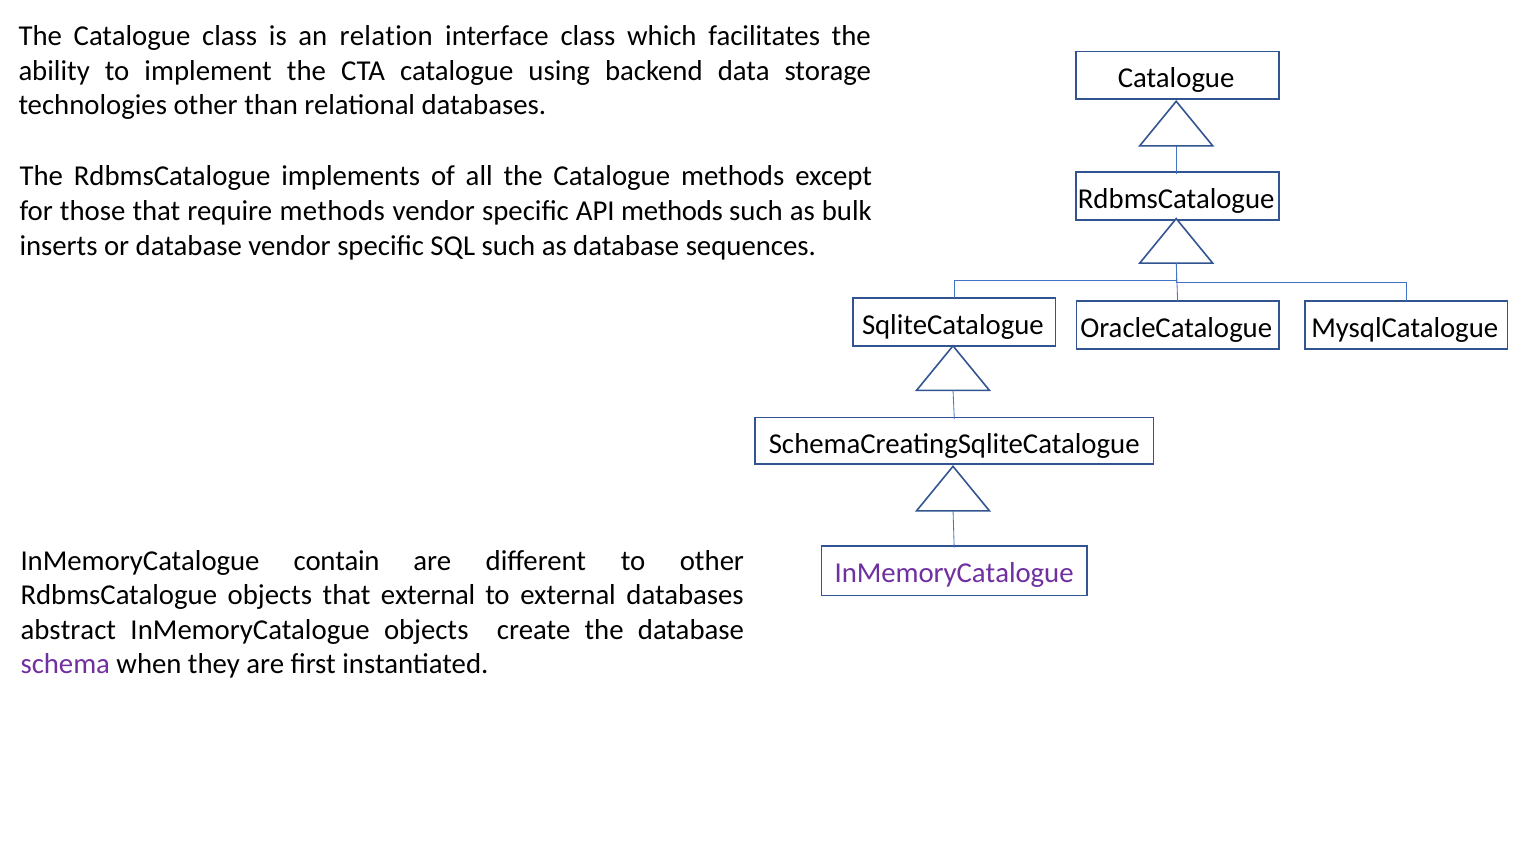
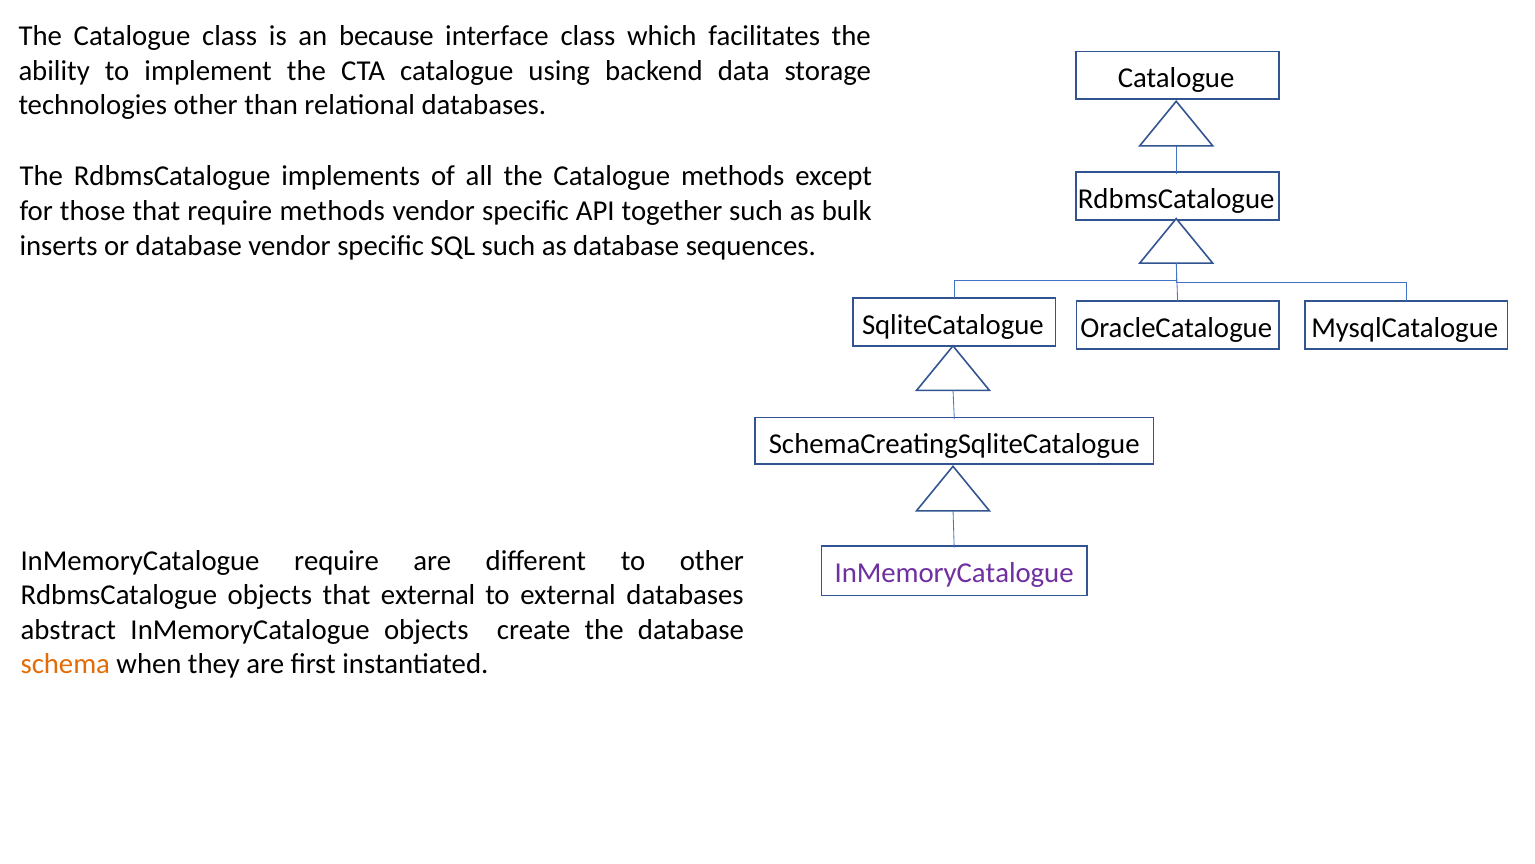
relation: relation -> because (386, 36)
API methods: methods -> together (672, 211)
InMemoryCatalogue contain: contain -> require (337, 560)
schema colour: purple -> orange (65, 664)
